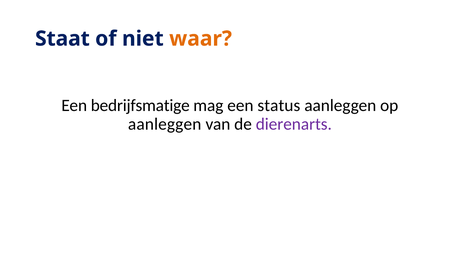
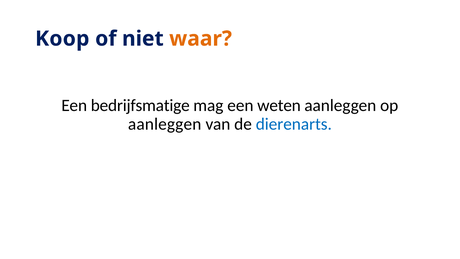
Staat: Staat -> Koop (62, 39)
status: status -> weten (279, 105)
dierenarts colour: purple -> blue (294, 124)
